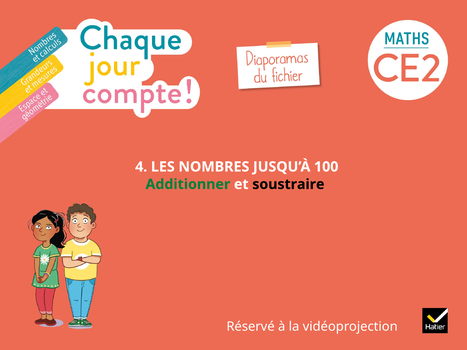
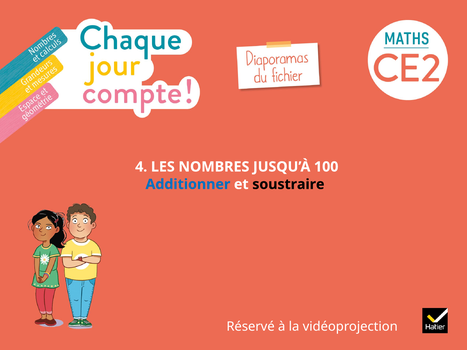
Additionner colour: green -> blue (188, 184)
